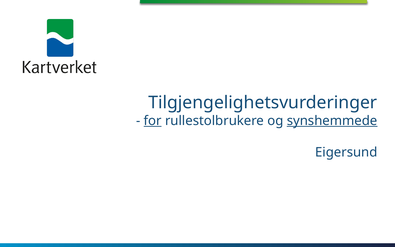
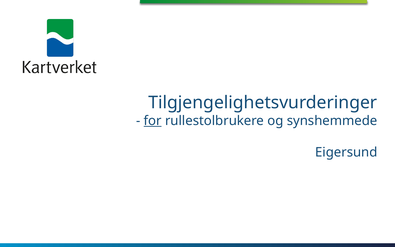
synshemmede underline: present -> none (332, 121)
